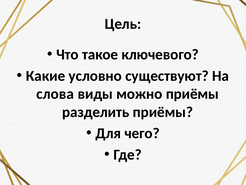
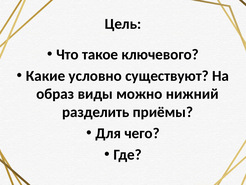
слова: слова -> образ (55, 94)
можно приёмы: приёмы -> нижний (192, 94)
